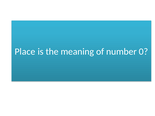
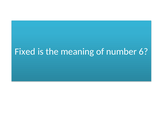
Place: Place -> Fixed (25, 52)
0: 0 -> 6 (143, 52)
